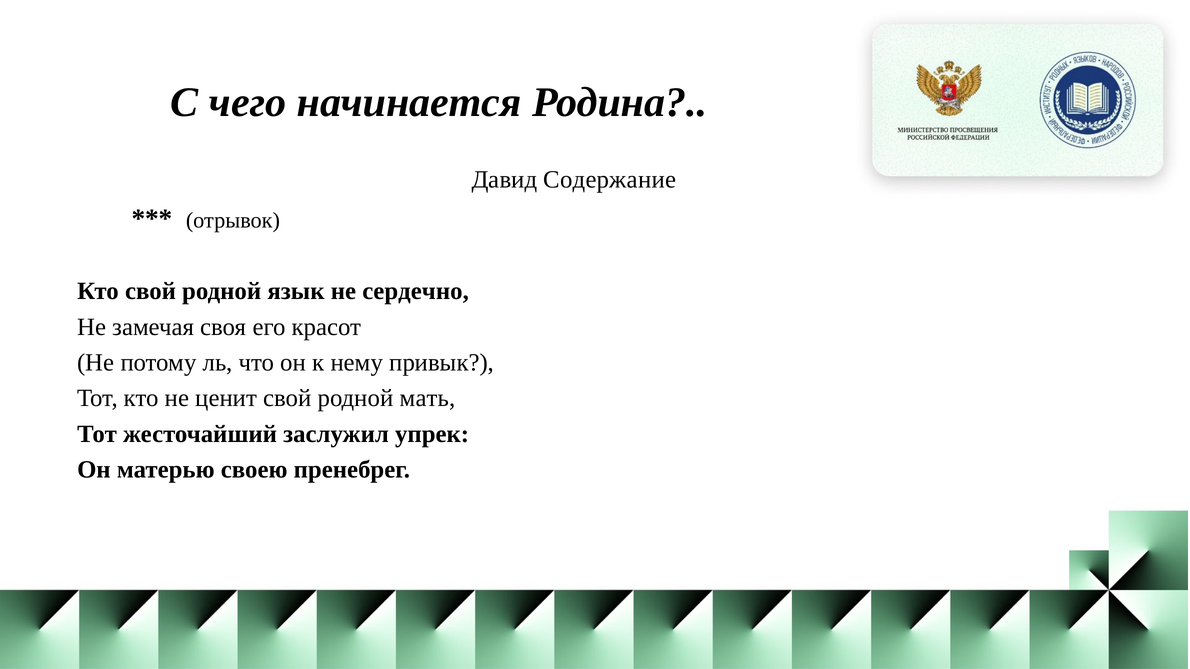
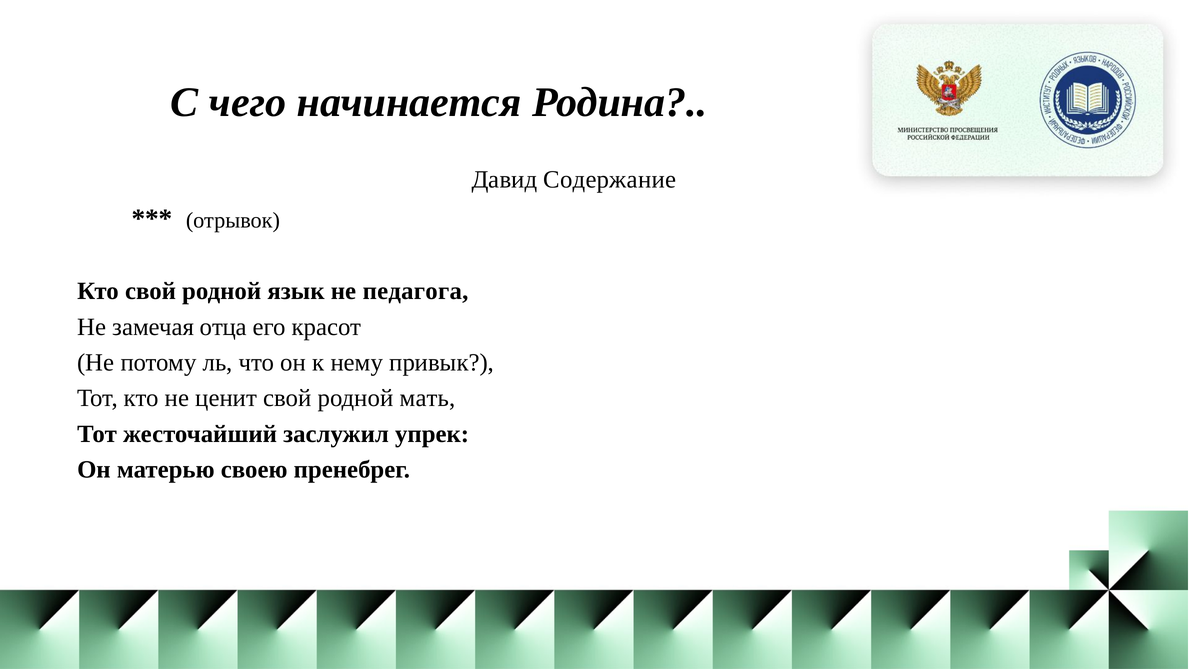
сердечно: сердечно -> педагога (415, 291)
своя: своя -> отца (223, 327)
